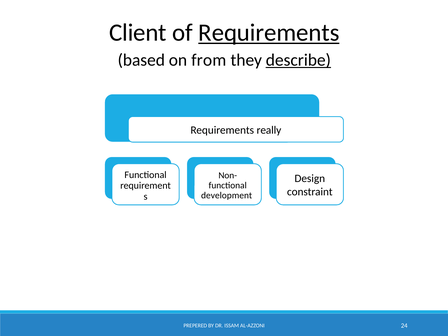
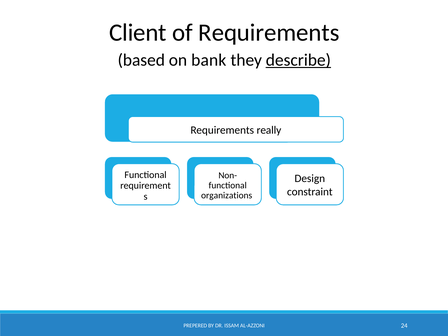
Requirements underline: present -> none (269, 33)
from: from -> bank (209, 60)
development: development -> organizations (227, 196)
